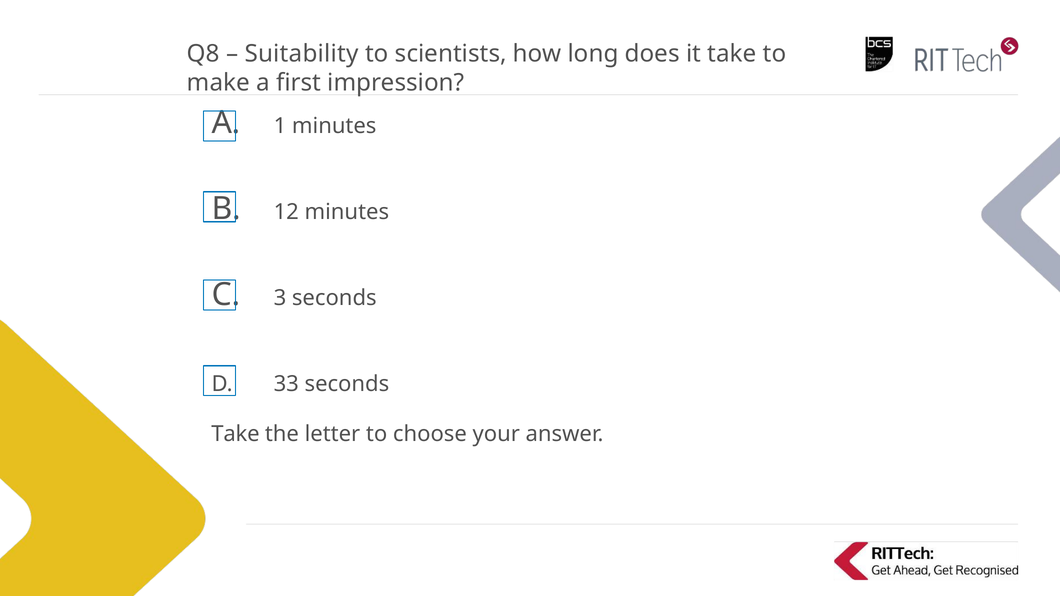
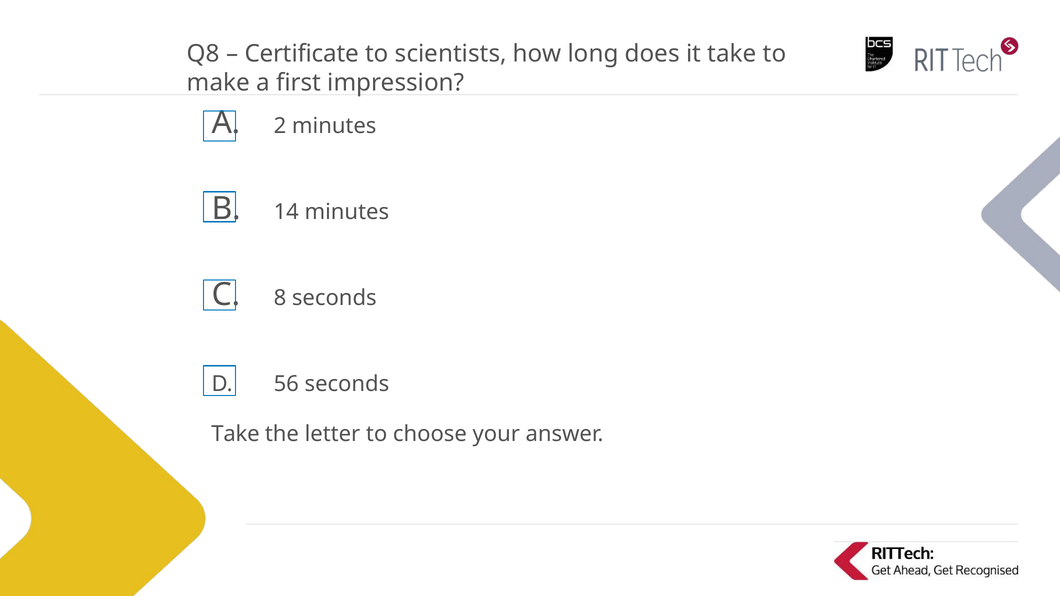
Suitability: Suitability -> Certificate (302, 54)
1: 1 -> 2 (280, 126)
12: 12 -> 14 (286, 212)
3: 3 -> 8 (280, 298)
33: 33 -> 56 (286, 384)
